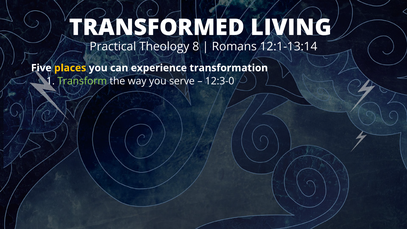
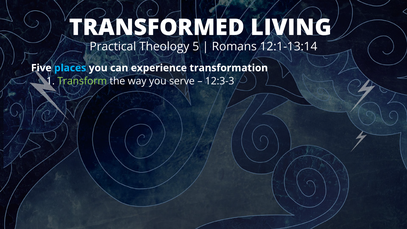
8: 8 -> 5 (196, 47)
places colour: yellow -> light blue (70, 68)
12:3-0: 12:3-0 -> 12:3-3 (220, 81)
